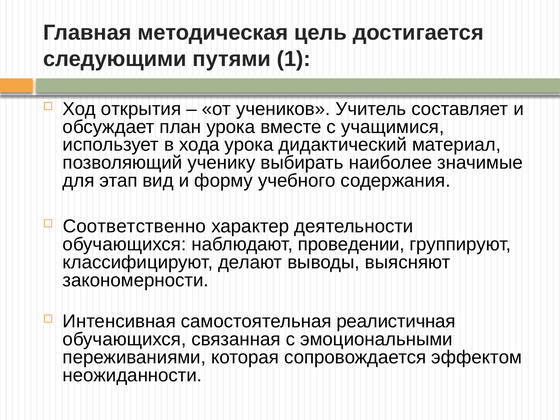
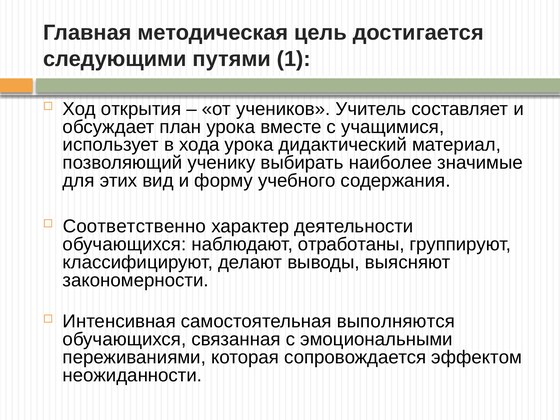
этап: этап -> этих (118, 181)
проведении: проведении -> отработаны (351, 244)
реалистичная: реалистичная -> выполняются (396, 321)
